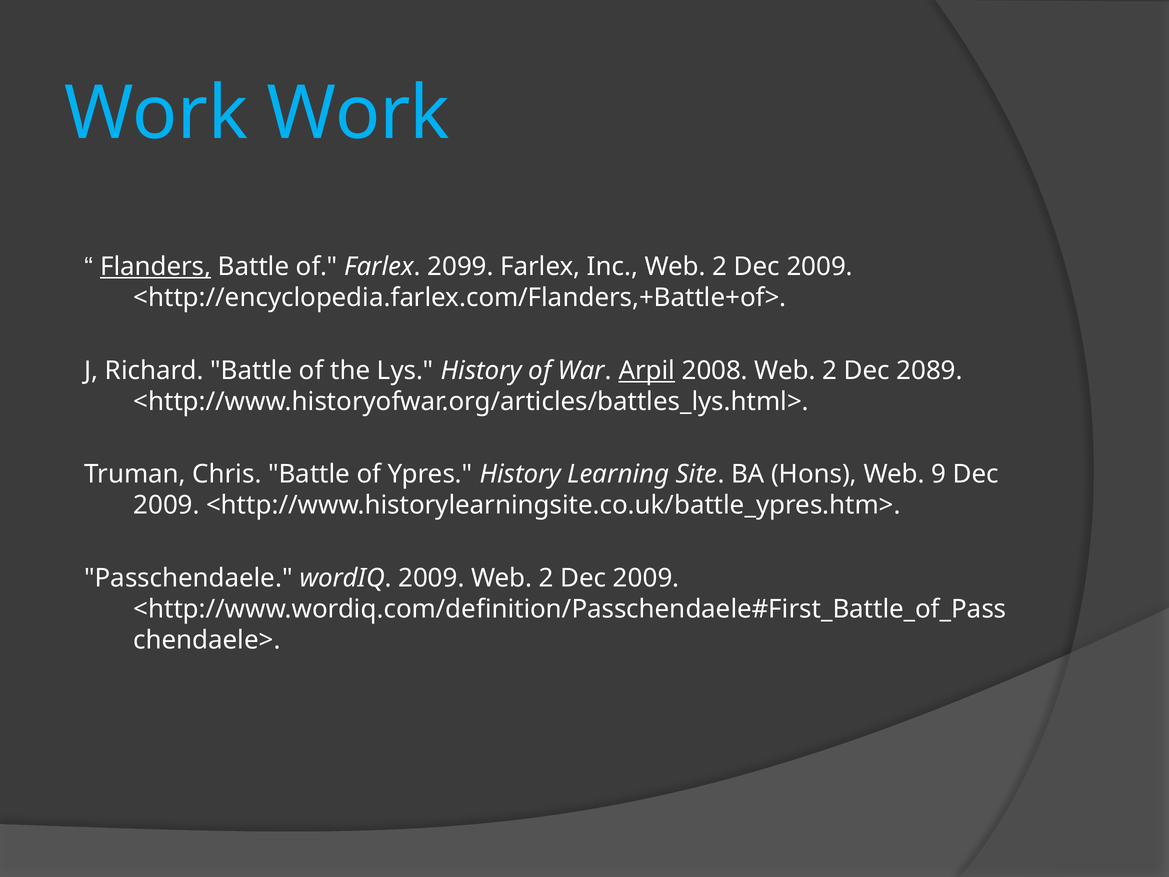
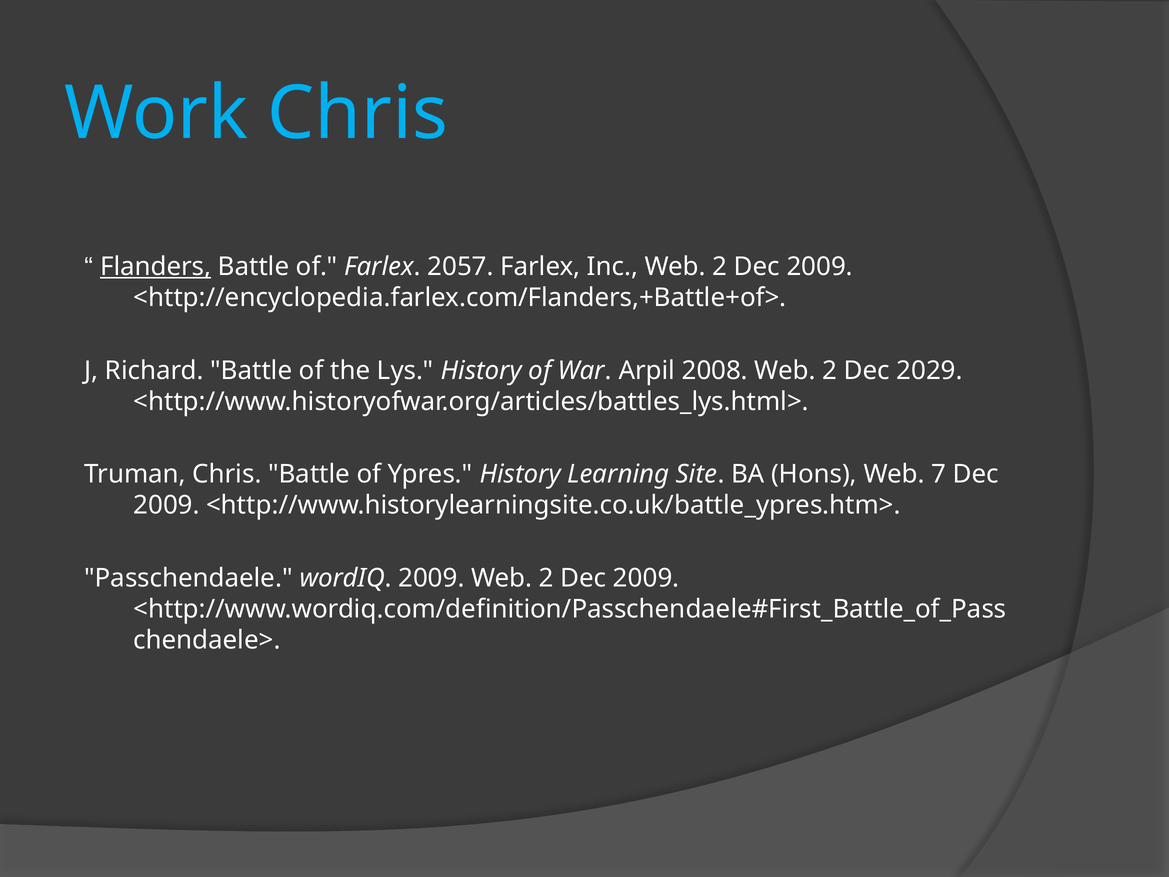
Work Work: Work -> Chris (358, 113)
2099: 2099 -> 2057 (460, 267)
Arpil underline: present -> none (647, 370)
2089: 2089 -> 2029 (930, 370)
9: 9 -> 7 (939, 474)
